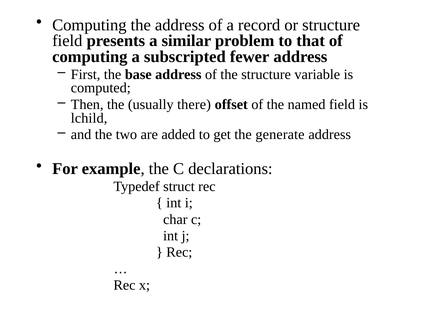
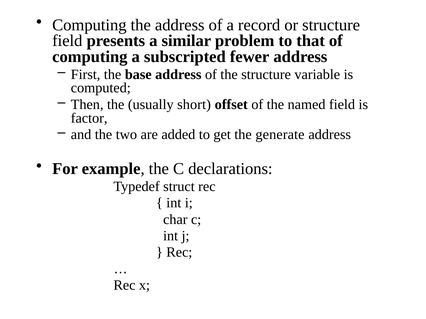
there: there -> short (194, 105)
lchild: lchild -> factor (89, 118)
